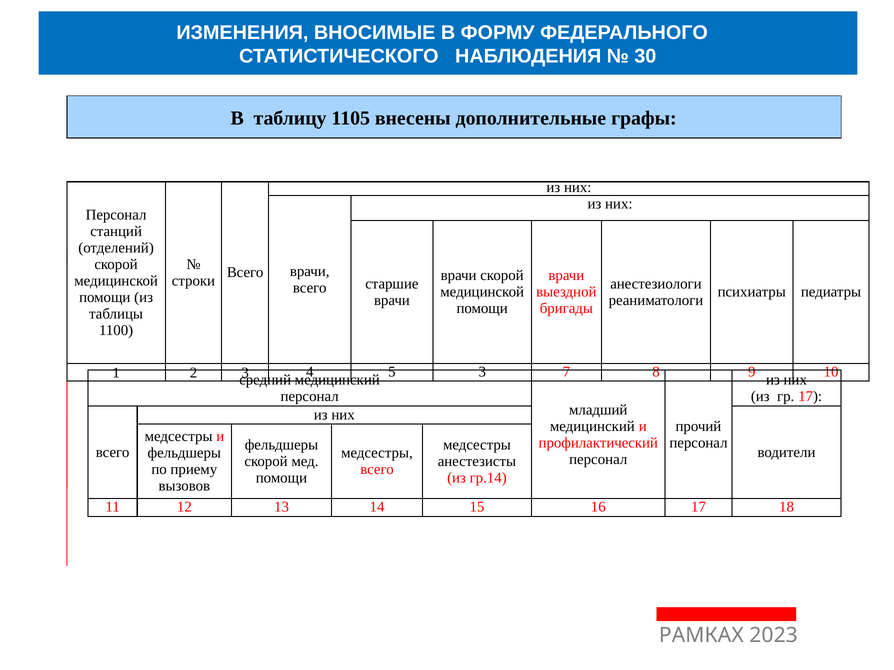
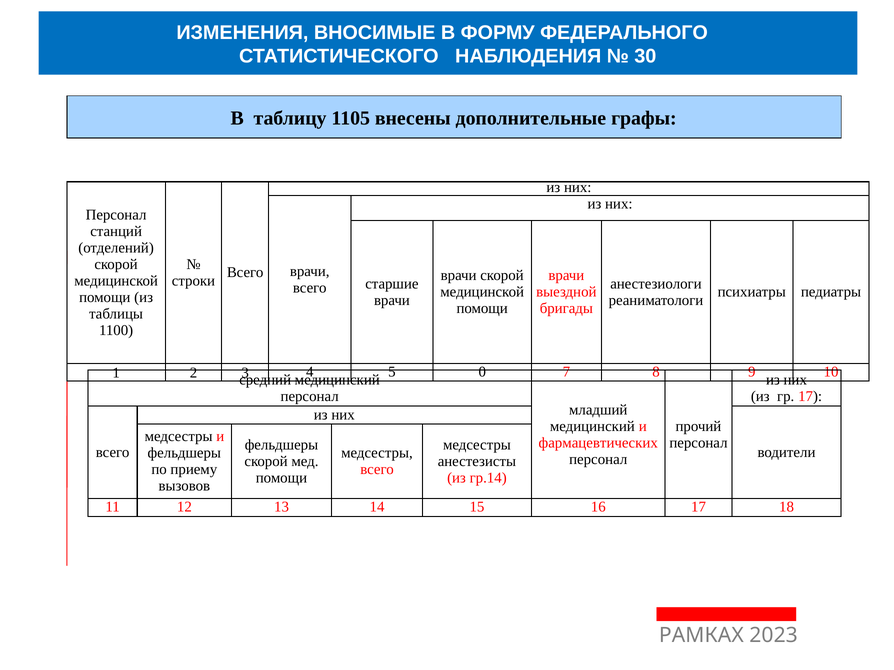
5 3: 3 -> 0 (482, 372)
профилактический: профилактический -> фармацевтических (598, 443)
